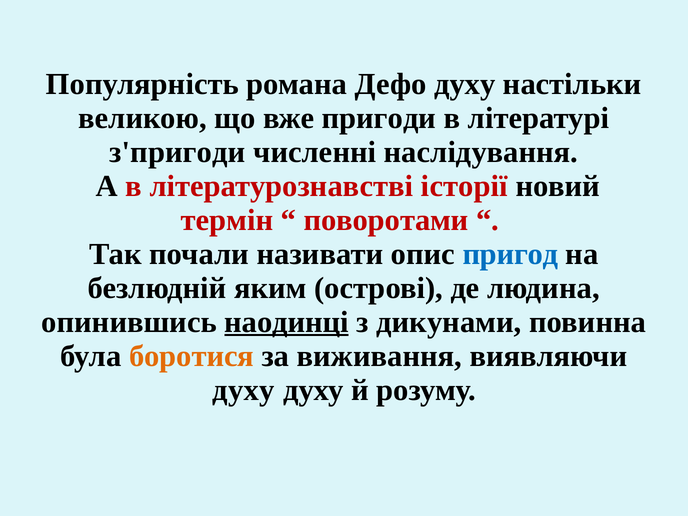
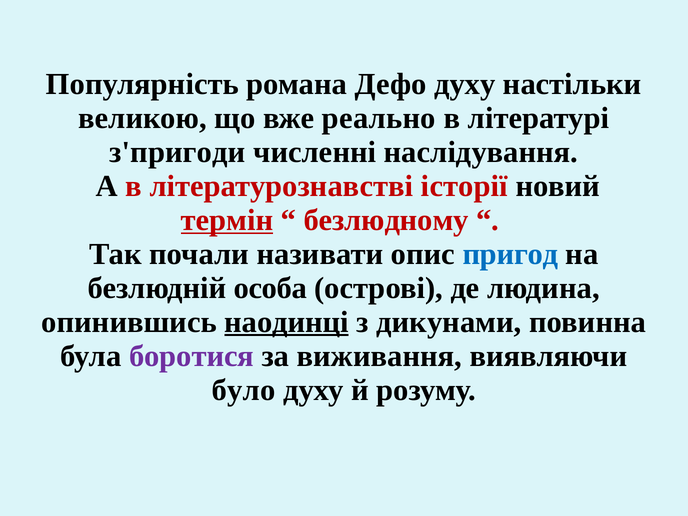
пригоди: пригоди -> реально (379, 118)
термін underline: none -> present (227, 220)
поворотами: поворотами -> безлюдному (386, 220)
яким: яким -> особа (270, 288)
боротися colour: orange -> purple (192, 356)
духу: духу -> було (244, 390)
